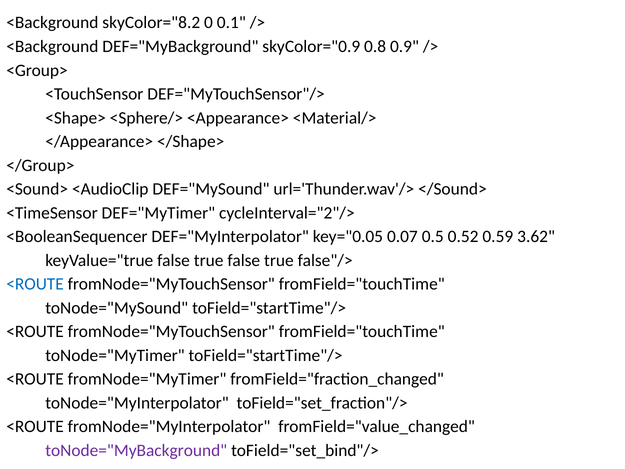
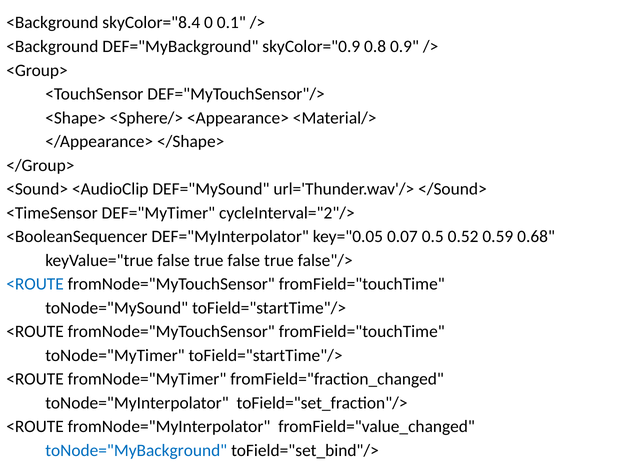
skyColor="8.2: skyColor="8.2 -> skyColor="8.4 (151, 23)
3.62: 3.62 -> 0.68 (536, 236)
toNode="MyBackground colour: purple -> blue (136, 450)
